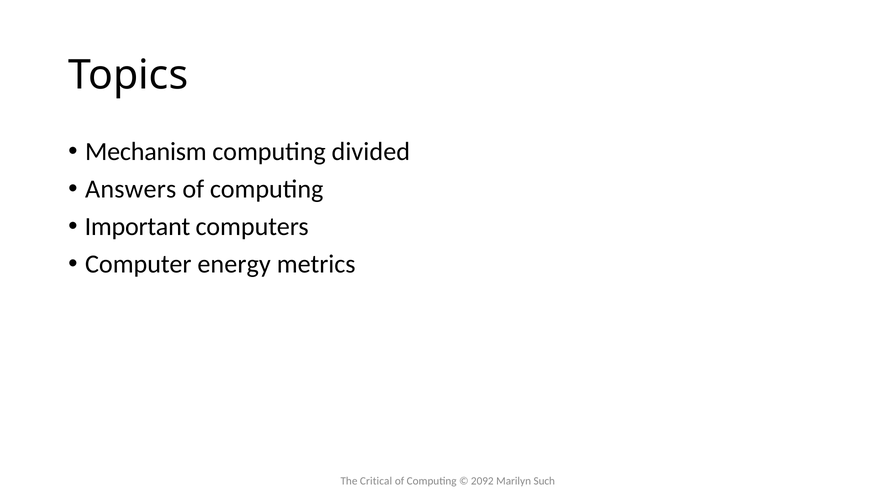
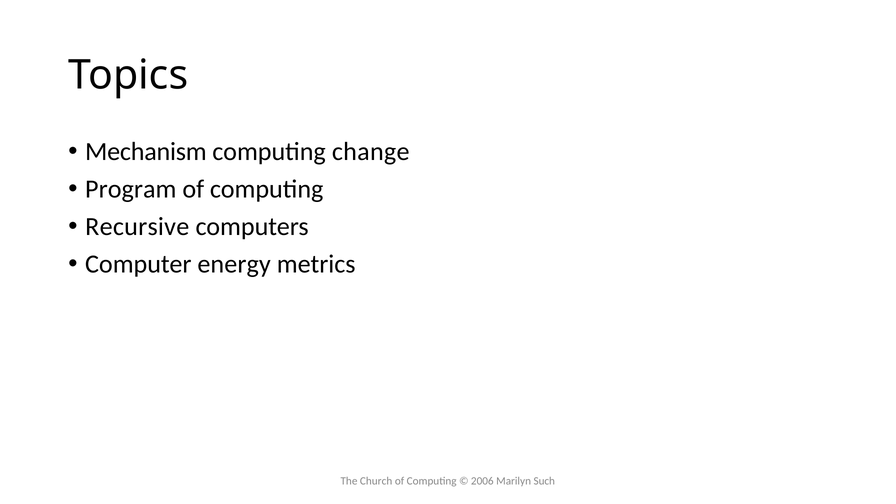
divided: divided -> change (371, 151)
Answers: Answers -> Program (131, 189)
Important: Important -> Recursive (137, 227)
Critical: Critical -> Church (376, 481)
2092: 2092 -> 2006 (482, 481)
